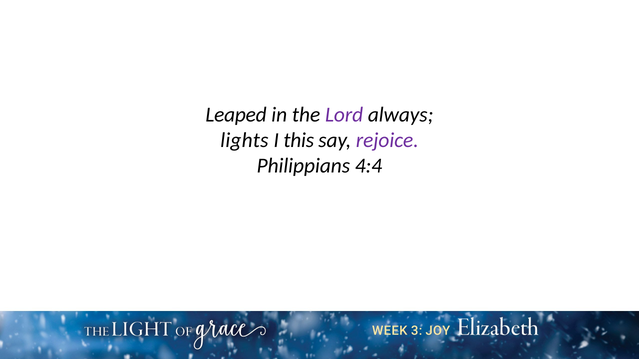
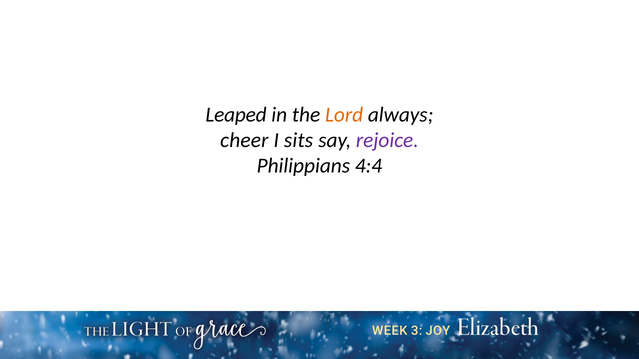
Lord colour: purple -> orange (344, 115)
lights: lights -> cheer (244, 141)
this: this -> sits (299, 141)
